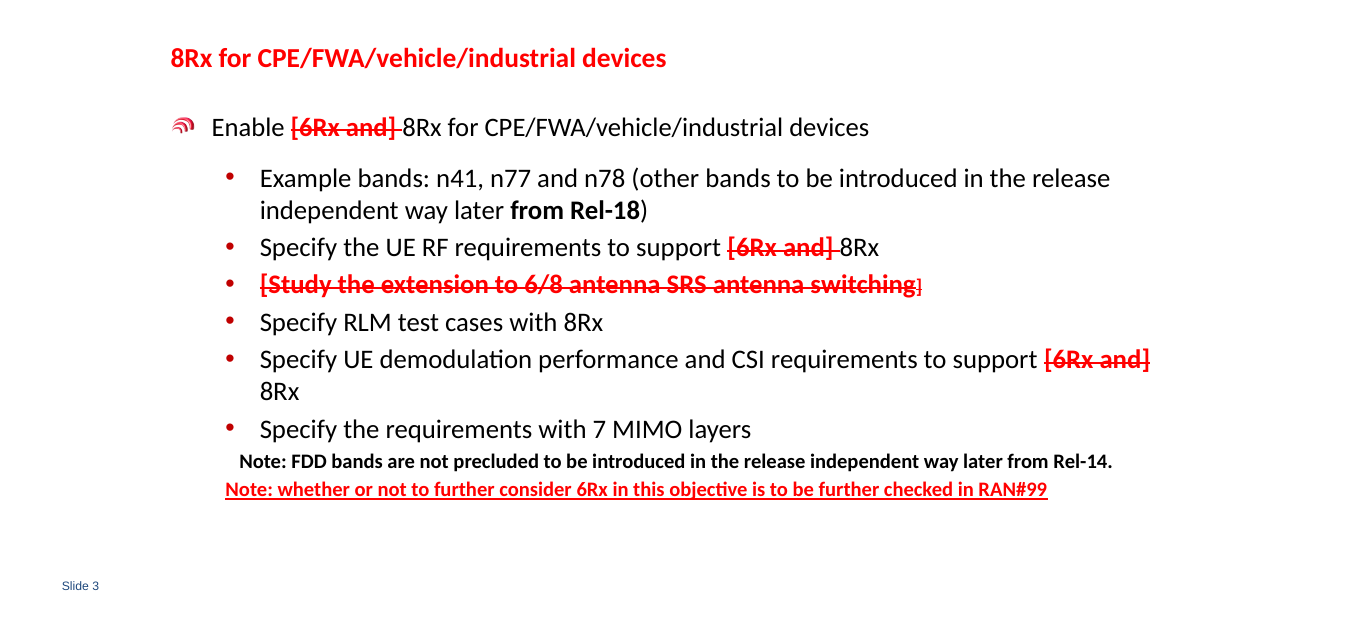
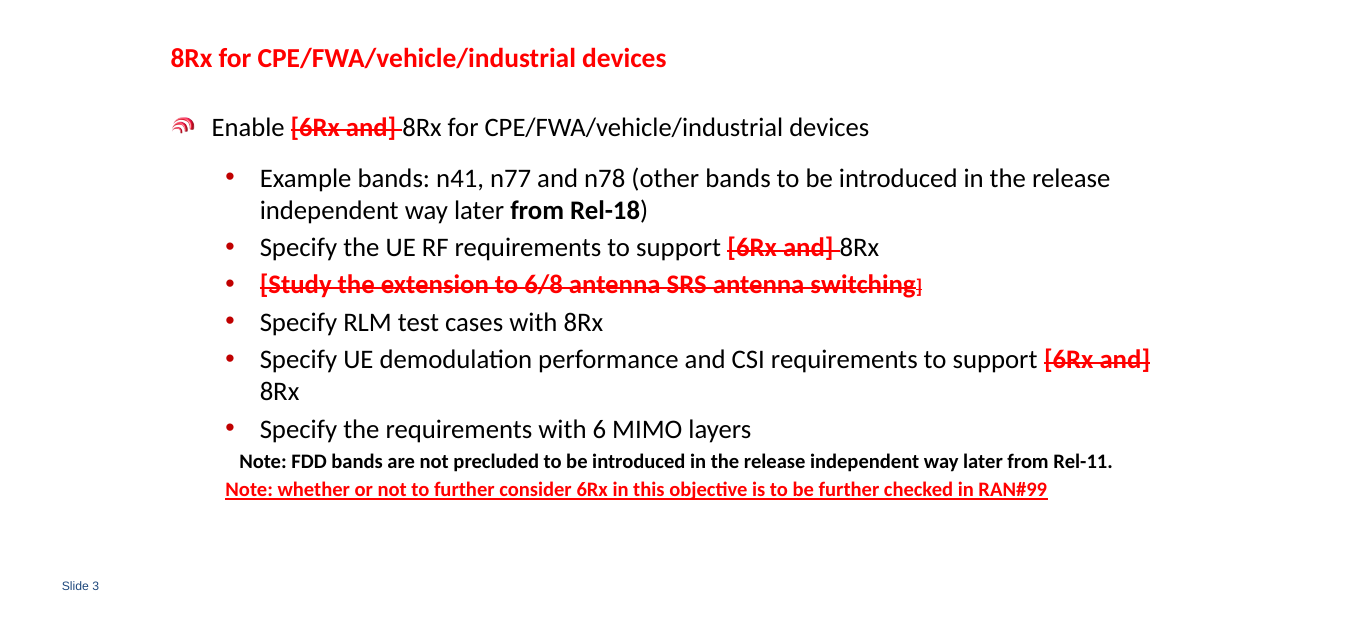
7: 7 -> 6 (599, 430)
Rel-14: Rel-14 -> Rel-11 (1083, 462)
